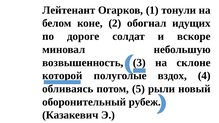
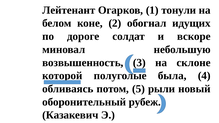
вздох: вздох -> была (172, 76)
